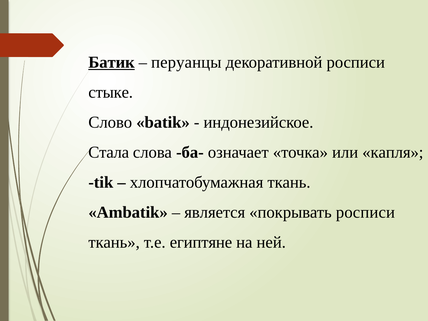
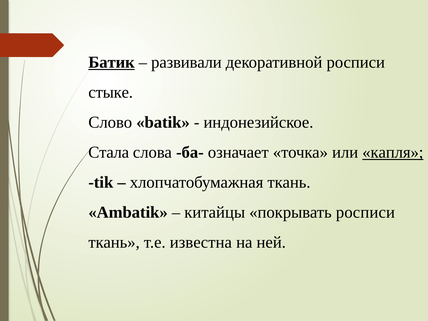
перуанцы: перуанцы -> развивали (186, 62)
капля underline: none -> present (393, 152)
является: является -> китайцы (215, 212)
египтяне: египтяне -> известна (201, 242)
